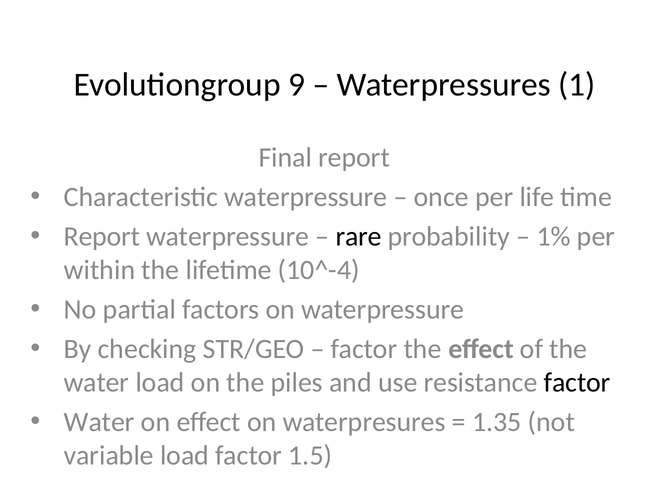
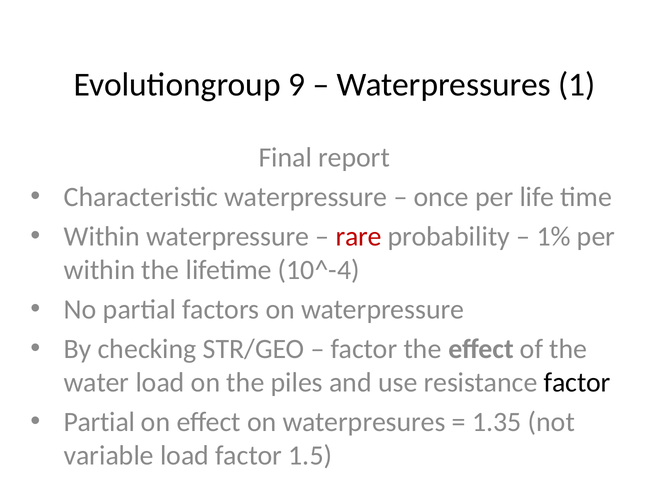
Report: Report -> Within (102, 236)
rare colour: black -> red (359, 236)
Water: Water -> Partial (99, 422)
